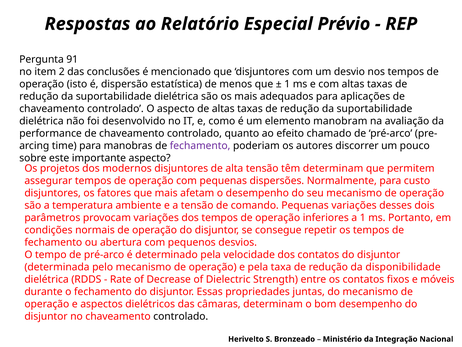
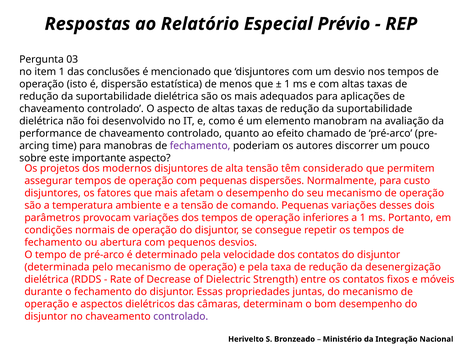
91: 91 -> 03 (72, 59)
item 2: 2 -> 1 (62, 72)
têm determinam: determinam -> considerado (333, 168)
disponibilidade: disponibilidade -> desenergização (403, 267)
controlado colour: black -> purple (181, 316)
